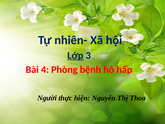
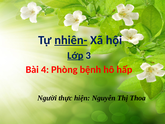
nhiên- underline: none -> present (71, 40)
